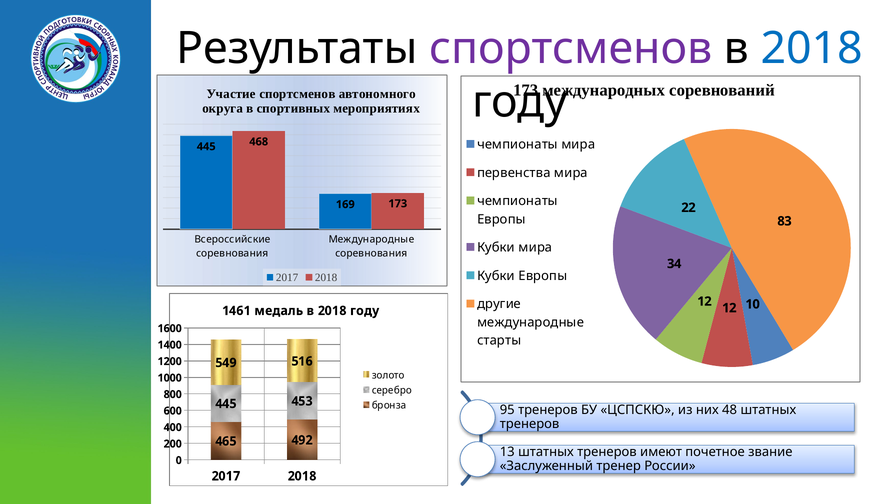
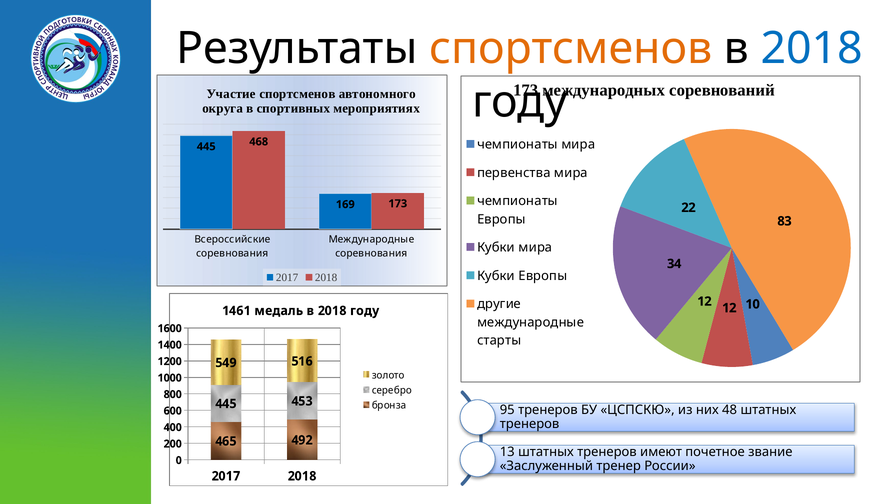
спортсменов colour: purple -> orange (571, 48)
